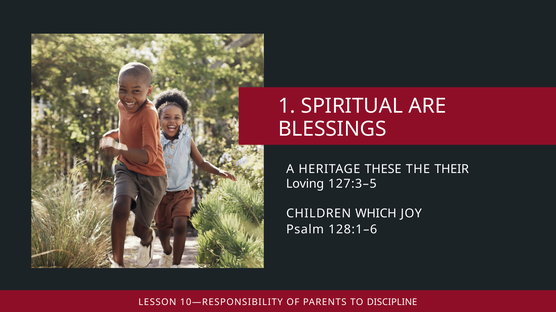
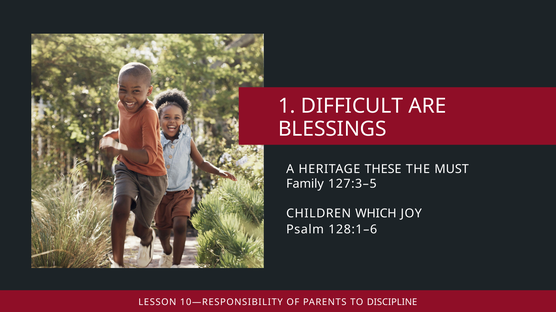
SPIRITUAL: SPIRITUAL -> DIFFICULT (352, 106)
THEIR: THEIR -> MUST (452, 169)
Loving: Loving -> Family (305, 184)
